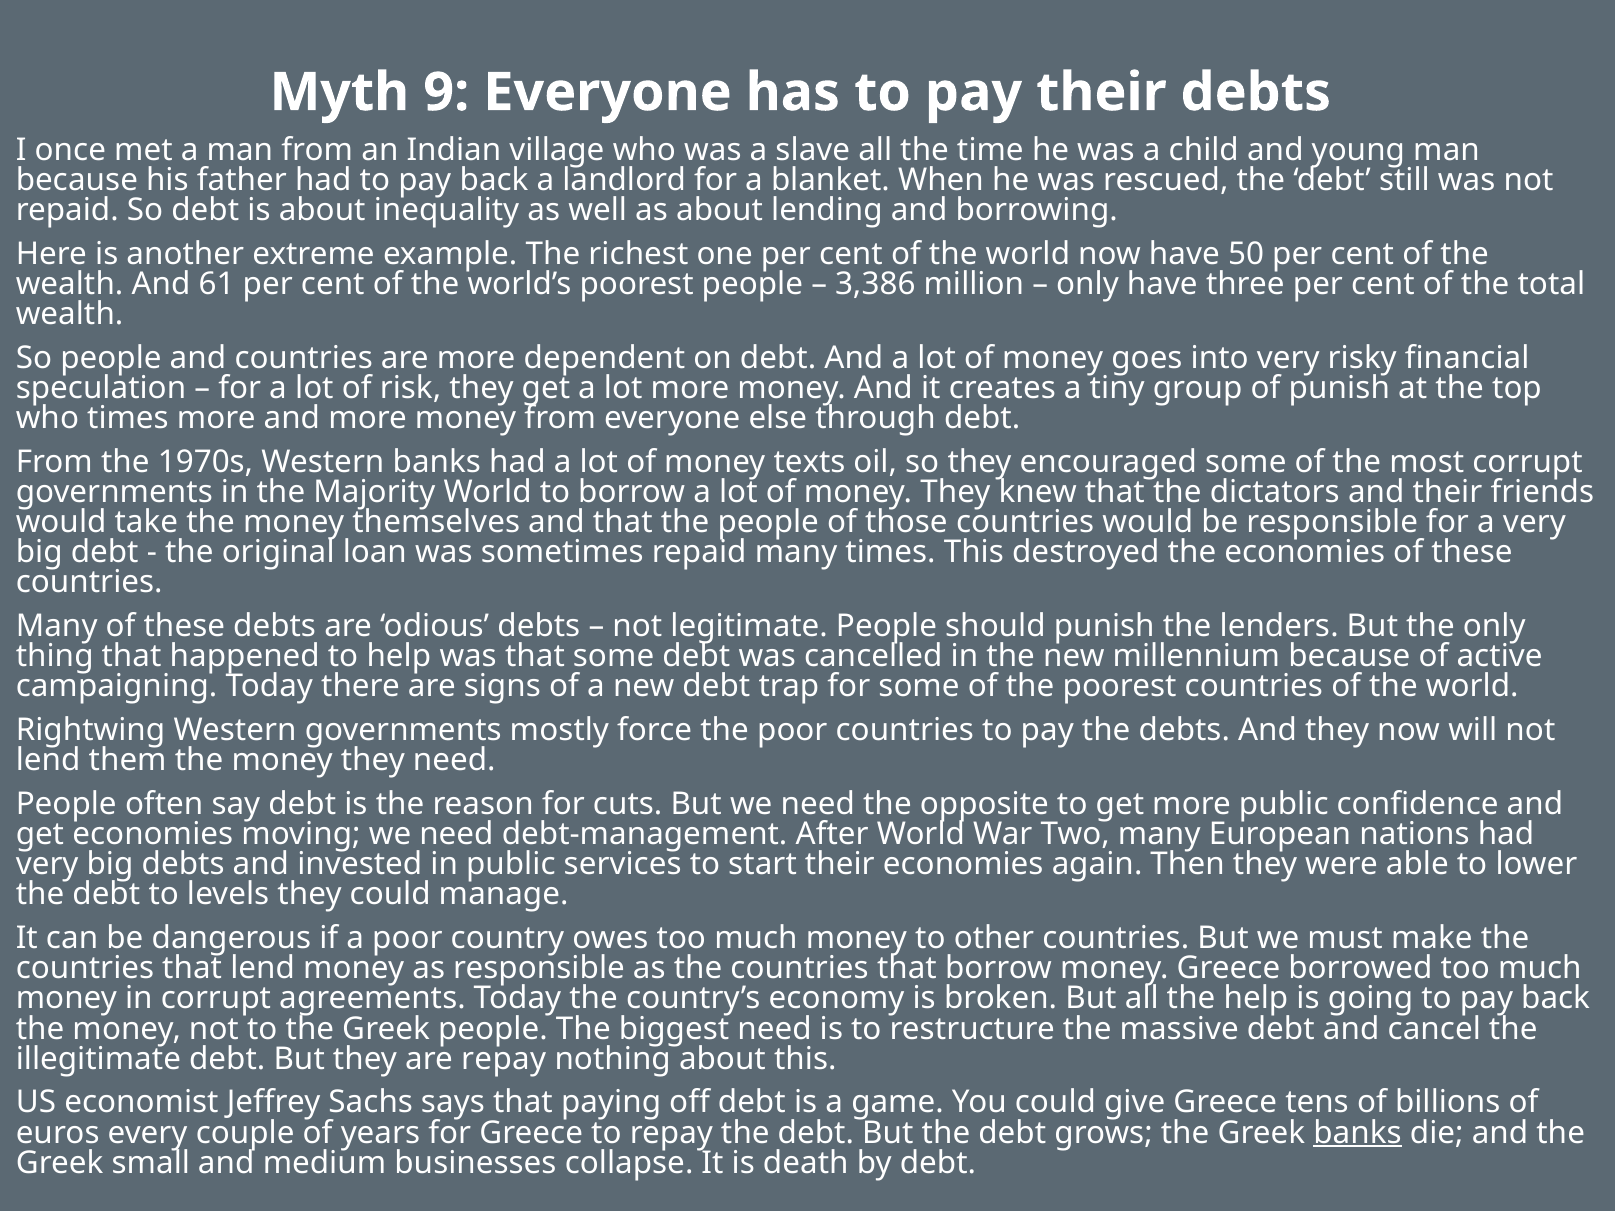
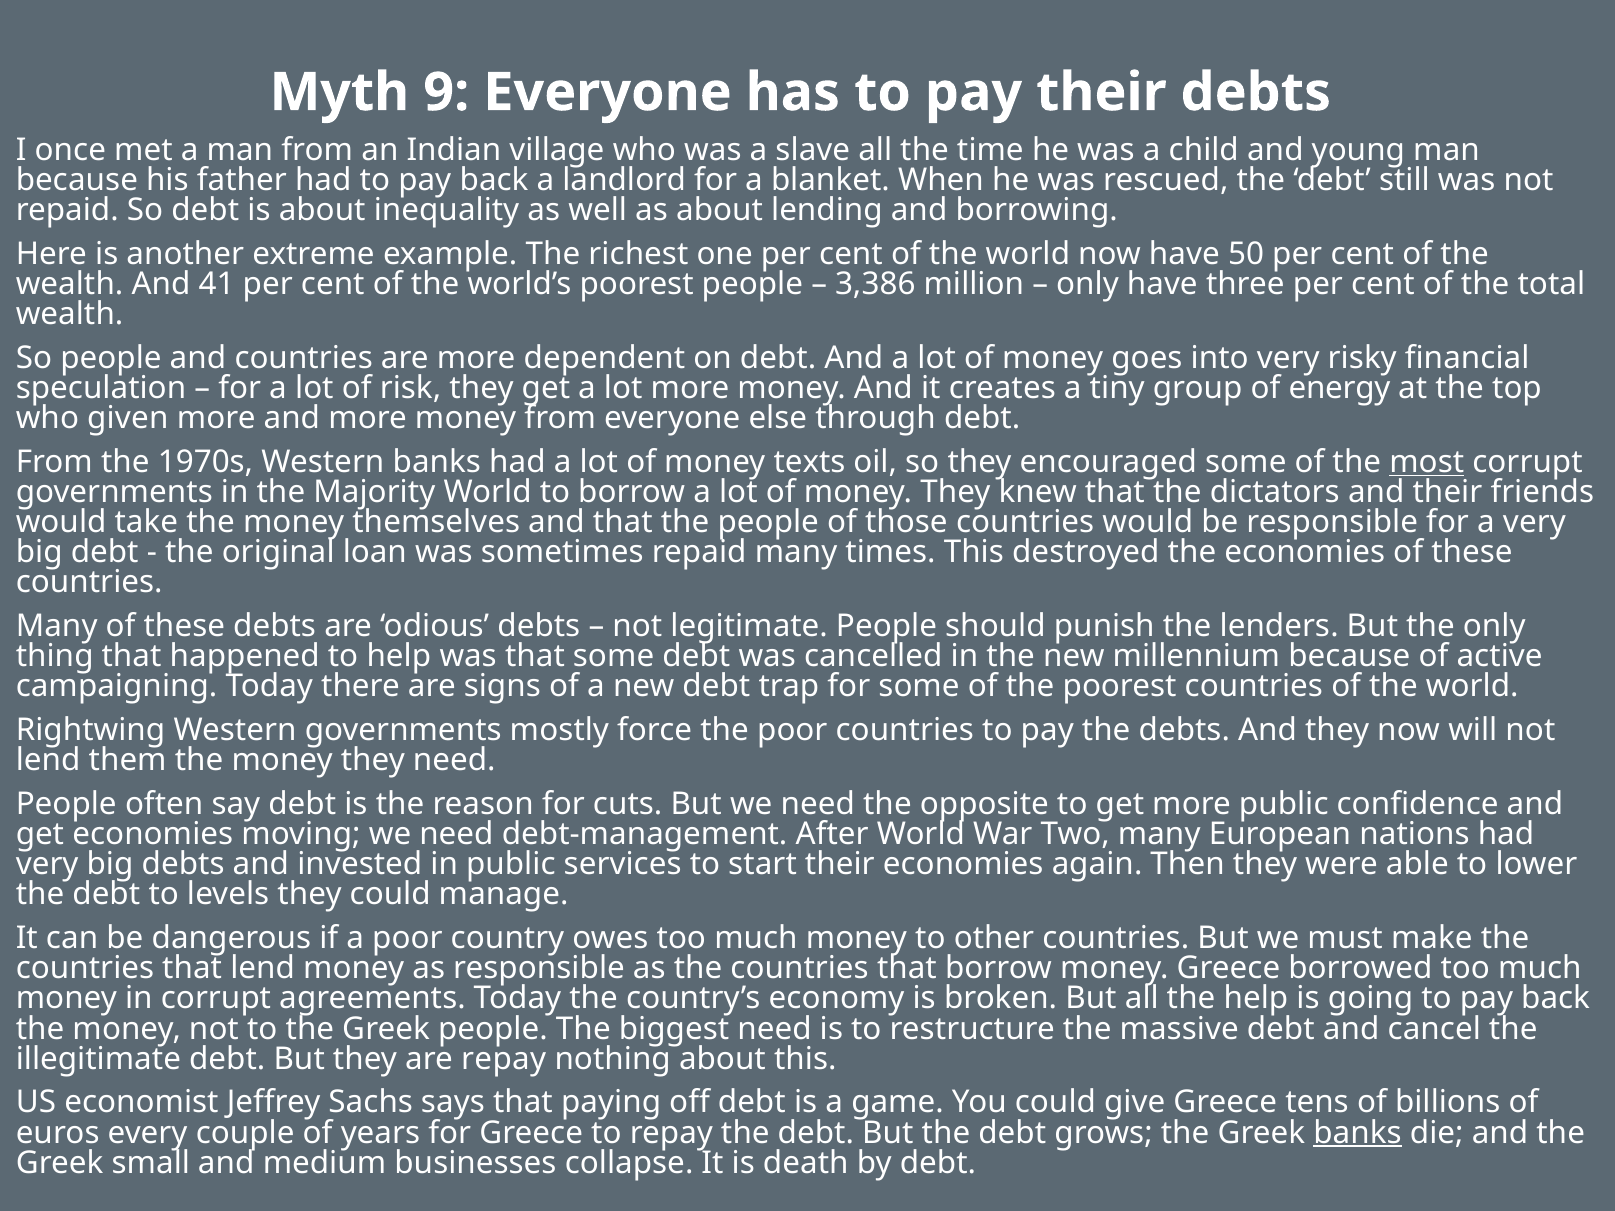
61: 61 -> 41 (217, 284)
of punish: punish -> energy (1340, 388)
who times: times -> given (128, 418)
most underline: none -> present (1427, 462)
